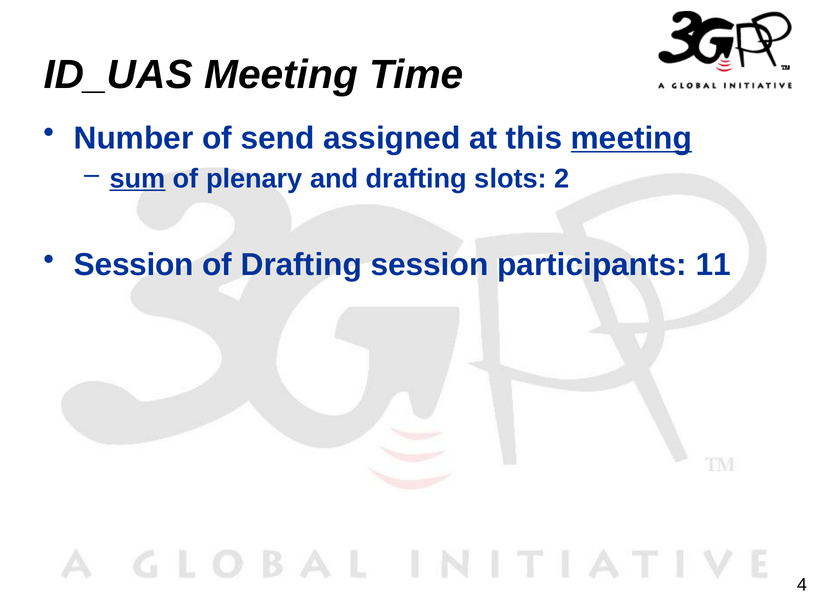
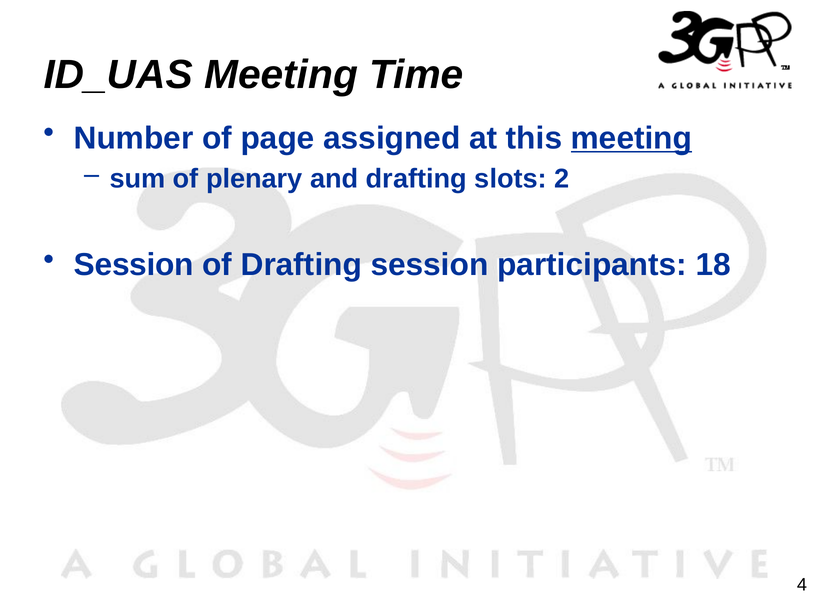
send: send -> page (278, 138)
sum underline: present -> none (137, 179)
11: 11 -> 18 (713, 265)
